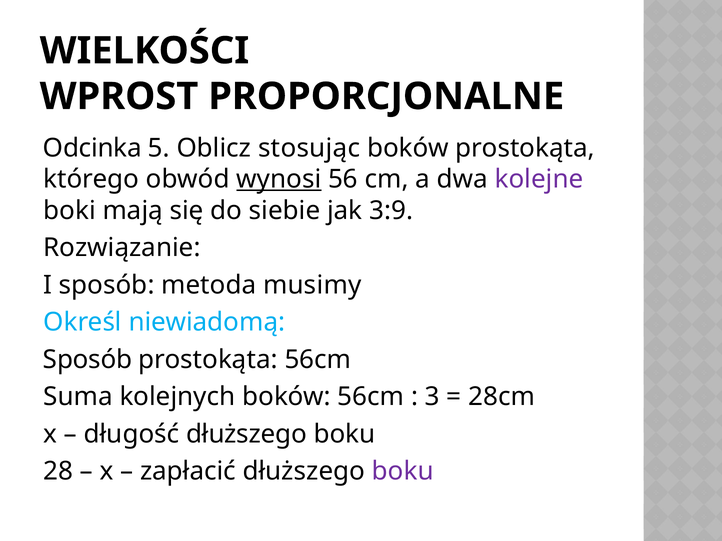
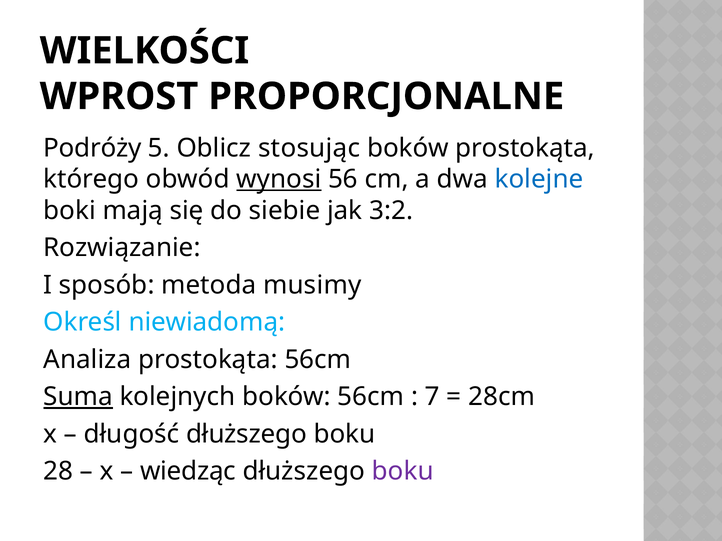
Odcinka: Odcinka -> Podróży (92, 148)
kolejne colour: purple -> blue (539, 179)
3:9: 3:9 -> 3:2 (391, 211)
Sposób: Sposób -> Analiza (87, 360)
Suma underline: none -> present (78, 397)
3: 3 -> 7 (432, 397)
zapłacić: zapłacić -> wiedząc (188, 472)
